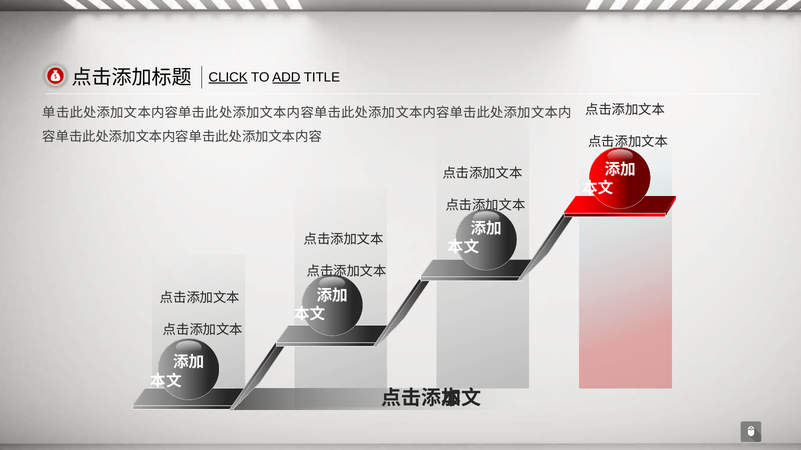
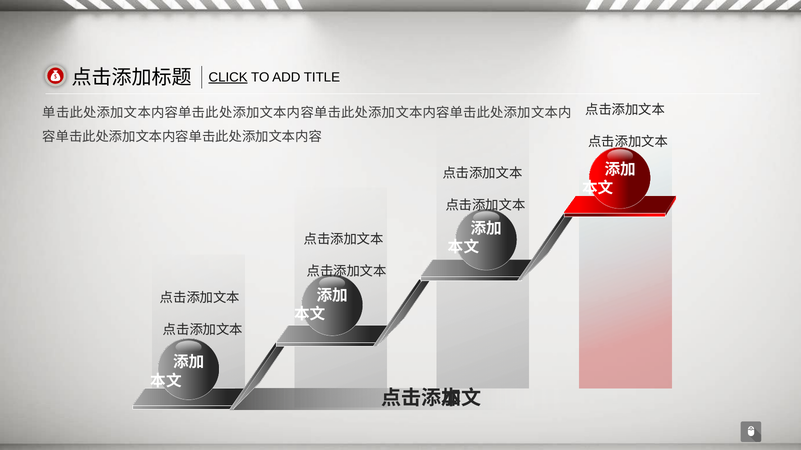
ADD underline: present -> none (286, 77)
